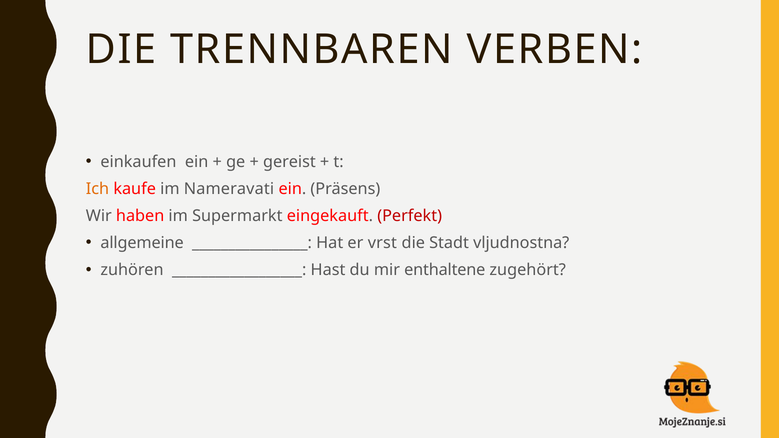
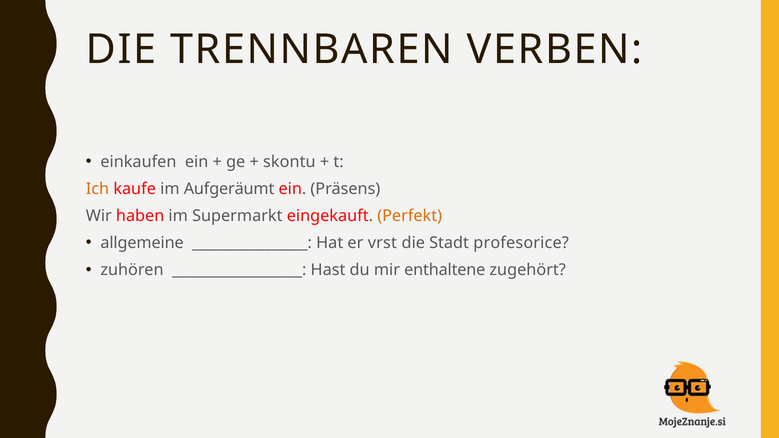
gereist: gereist -> skontu (289, 162)
Nameravati: Nameravati -> Aufgeräumt (229, 189)
Perfekt colour: red -> orange (410, 216)
vljudnostna: vljudnostna -> profesorice (521, 243)
